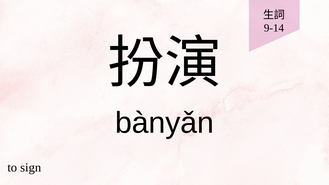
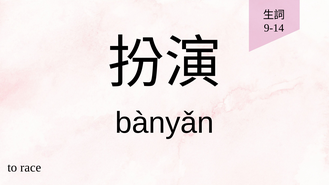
sign: sign -> race (31, 168)
